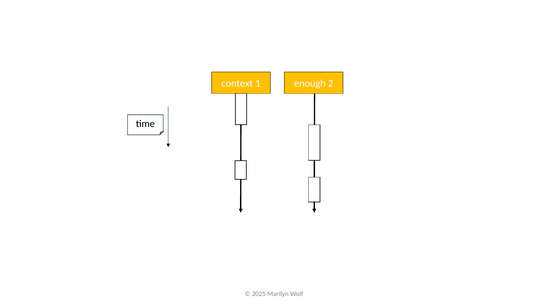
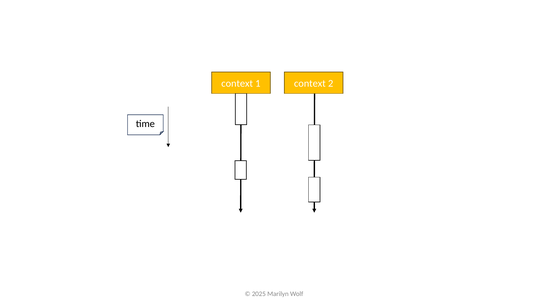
1 enough: enough -> context (310, 84)
